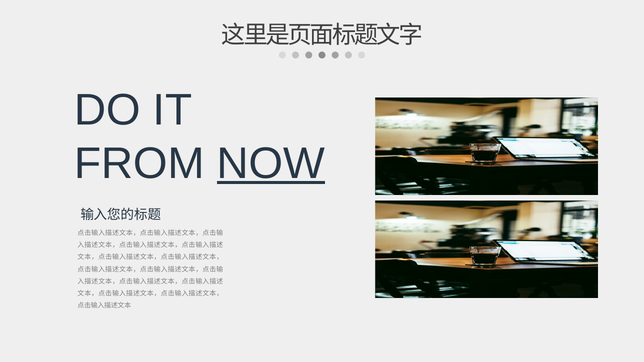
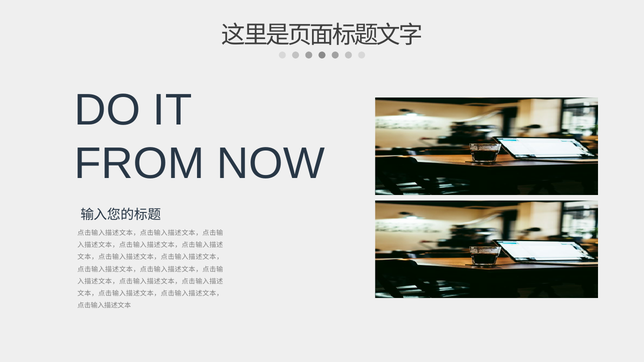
NOW underline: present -> none (271, 164)
